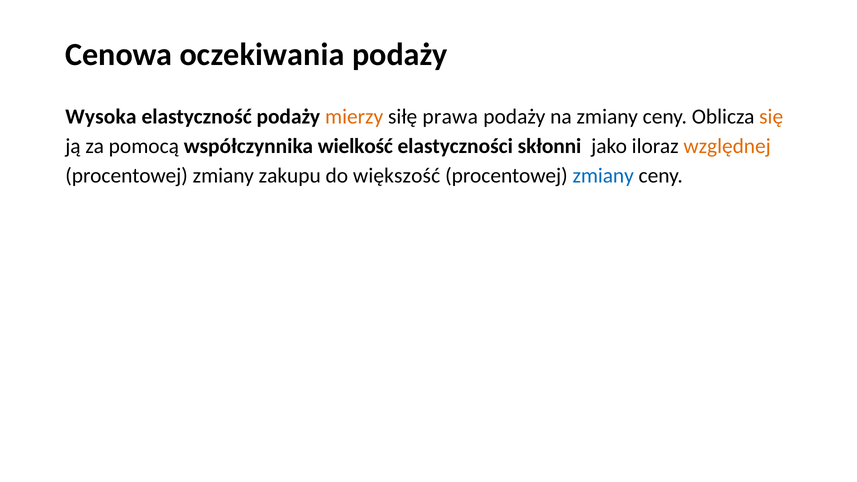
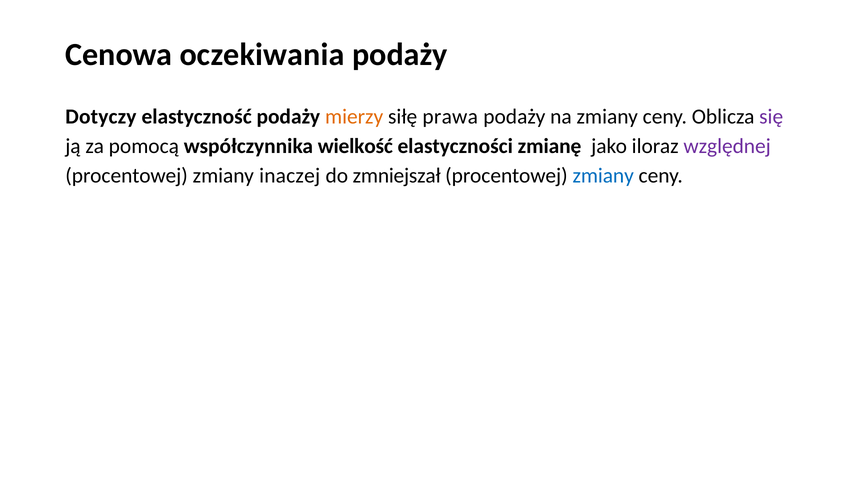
Wysoka: Wysoka -> Dotyczy (101, 117)
się colour: orange -> purple (771, 117)
skłonni: skłonni -> zmianę (550, 146)
względnej colour: orange -> purple (727, 146)
zakupu: zakupu -> inaczej (290, 176)
większość: większość -> zmniejszał (397, 176)
